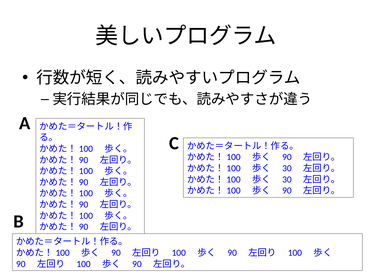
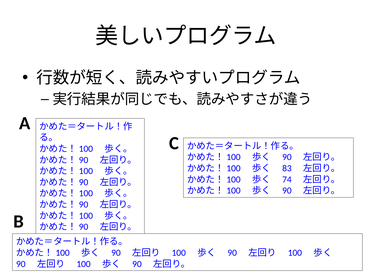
30: 30 -> 83 (287, 168)
30: 30 -> 74 (287, 179)
